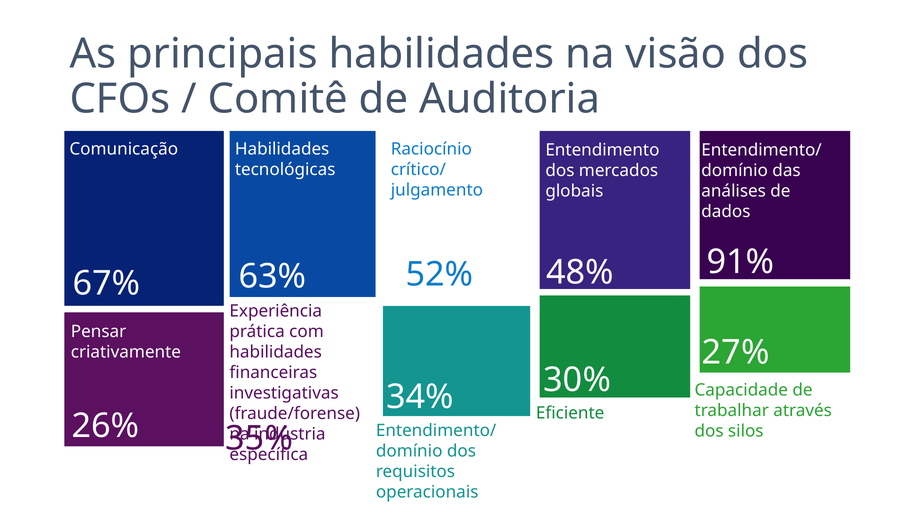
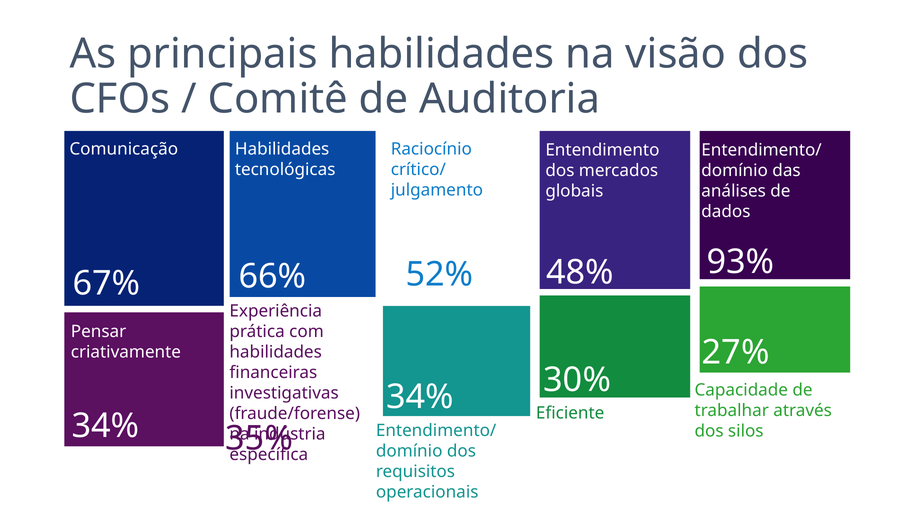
63%: 63% -> 66% (273, 277)
91%: 91% -> 93% (740, 262)
26%: 26% -> 34% (105, 427)
